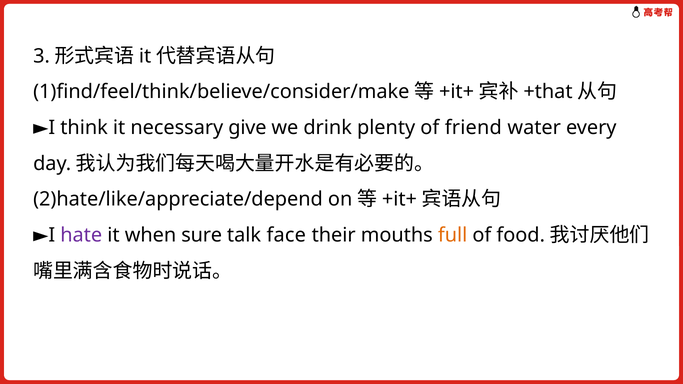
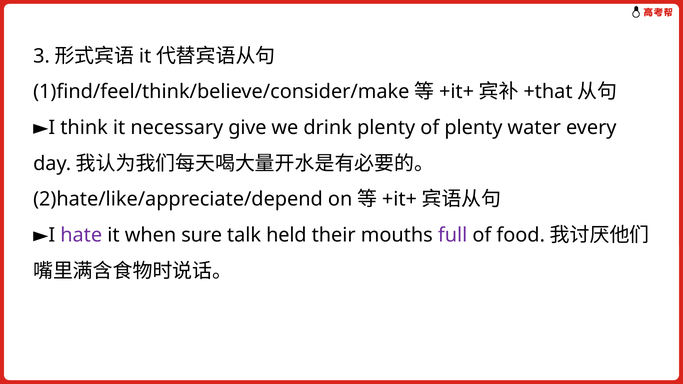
of friend: friend -> plenty (473, 128)
face: face -> held (286, 235)
full colour: orange -> purple (453, 235)
